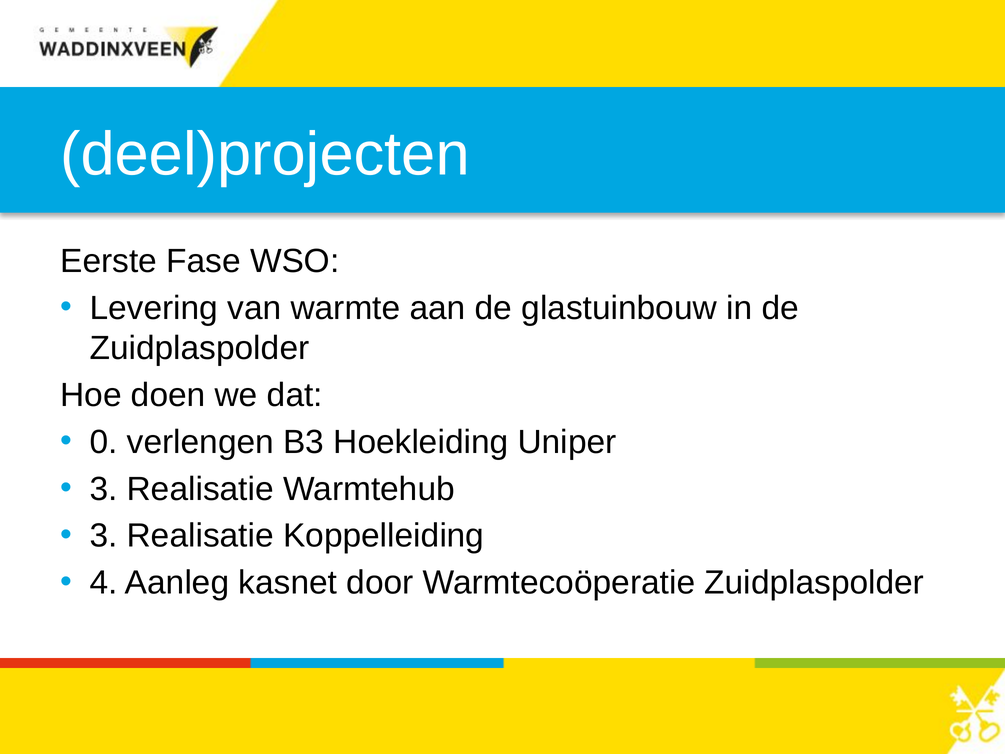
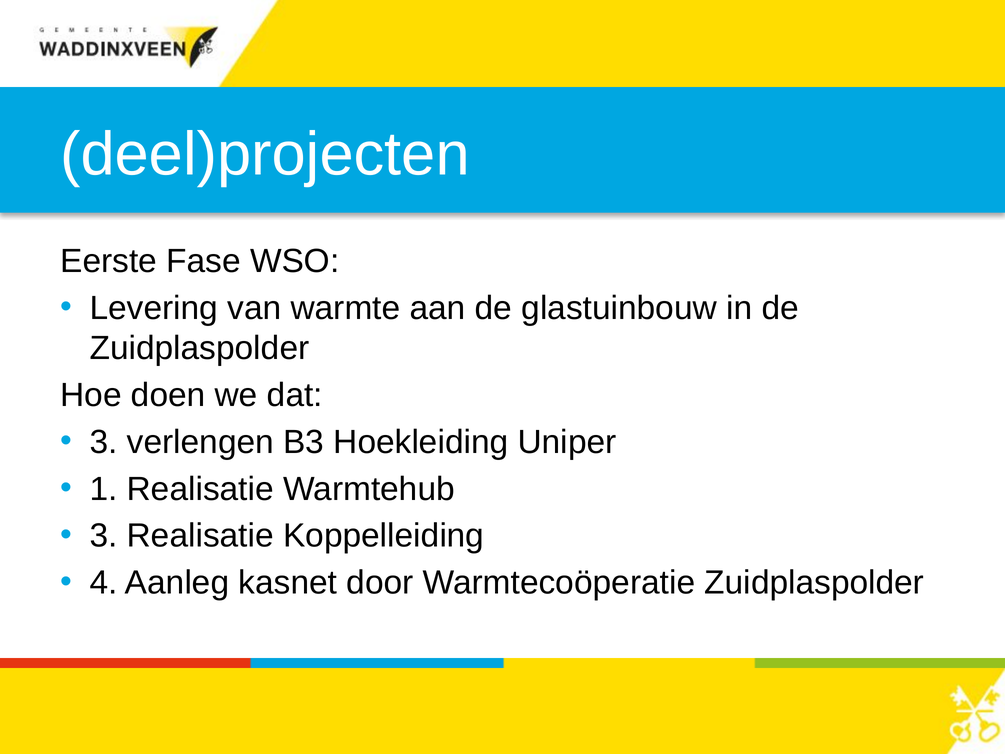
0: 0 -> 3 (104, 442)
3: 3 -> 1 (104, 489)
